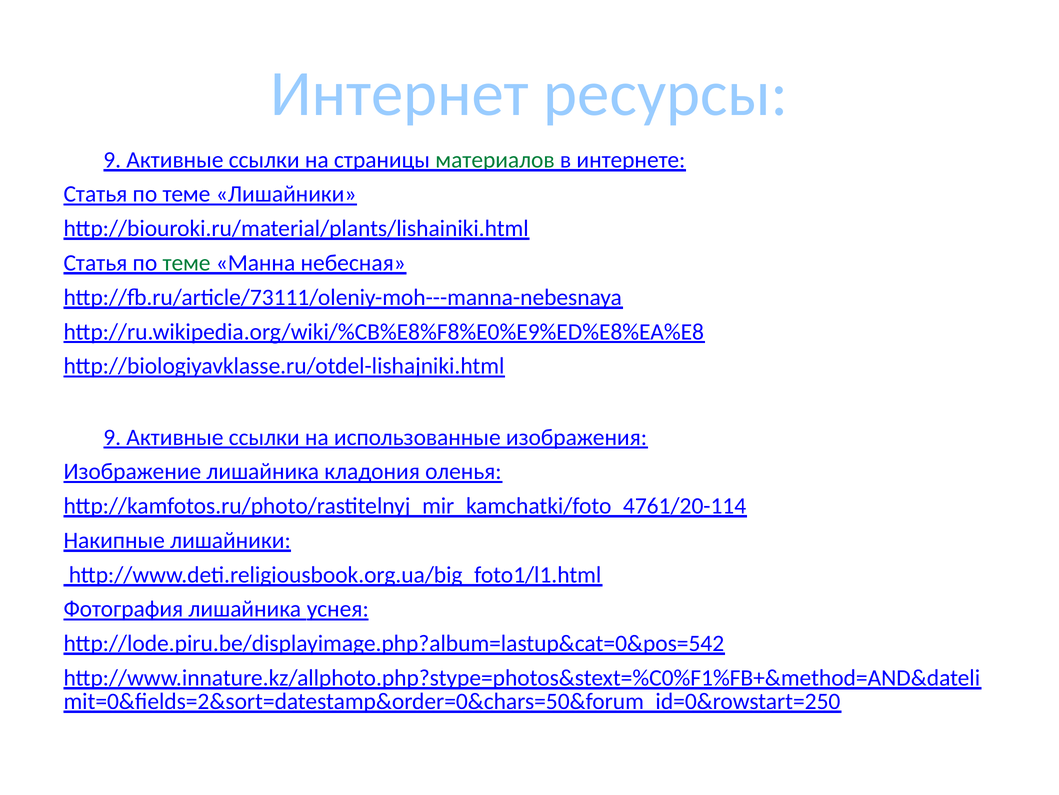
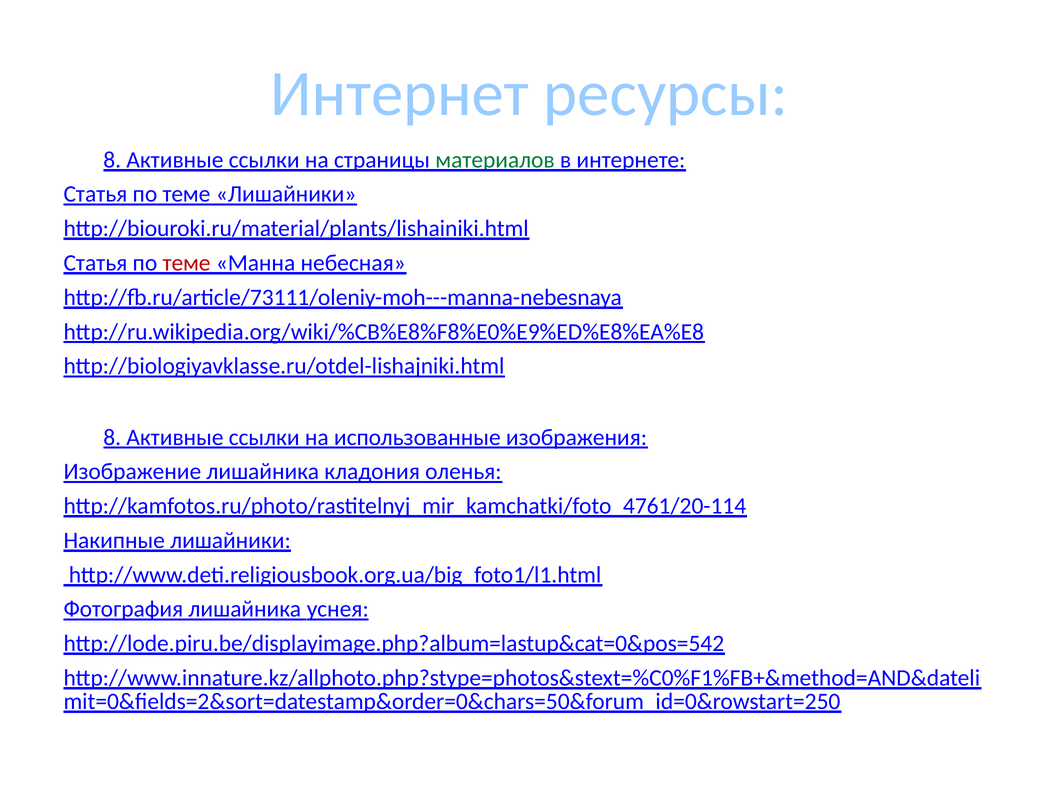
9: 9 -> 8 (112, 160)
теме colour: green -> red (187, 263)
9: 9 -> 8 (112, 437)
